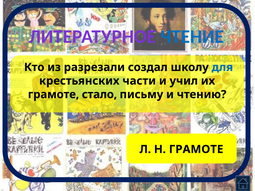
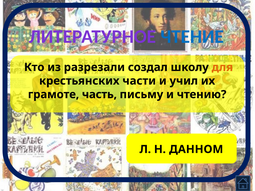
для colour: blue -> orange (222, 67)
стало: стало -> часть (99, 95)
Н ГРАМОТЕ: ГРАМОТЕ -> ДАННОМ (196, 149)
